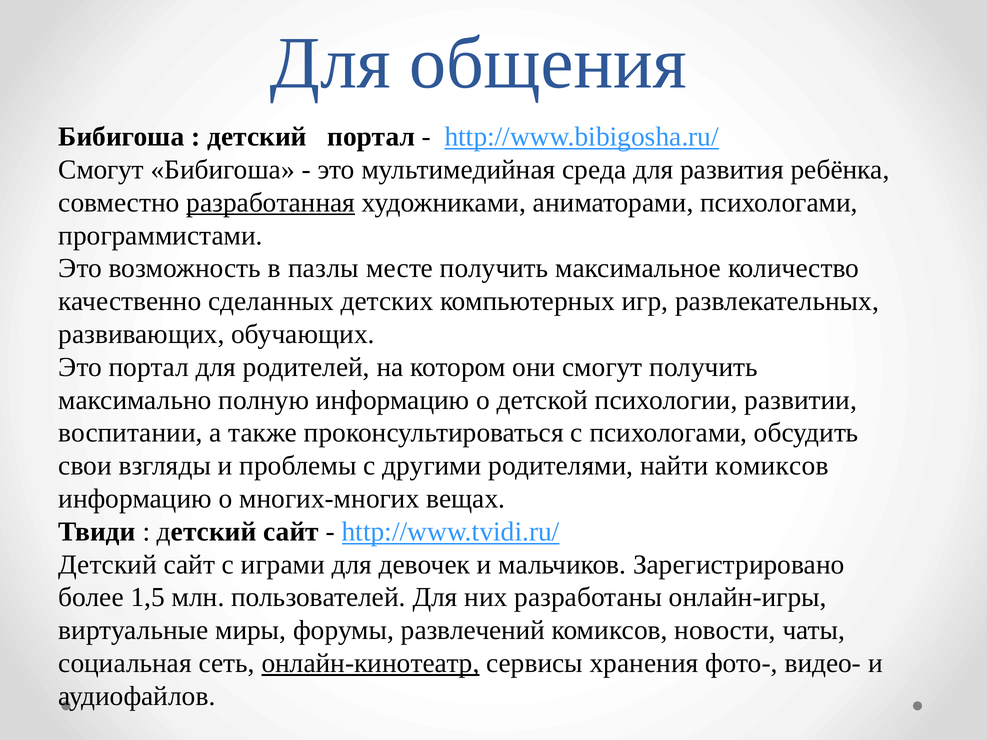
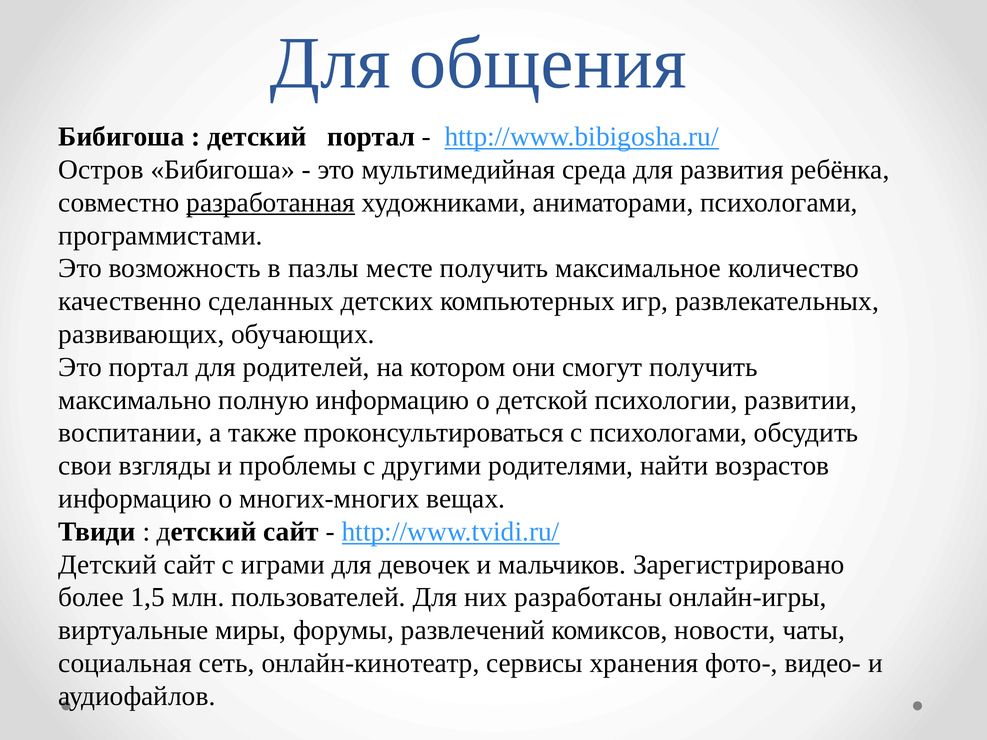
Смогут: Смогут -> Остров (101, 170)
найти комиксов: комиксов -> возрастов (772, 466)
онлайн-кинотеатр underline: present -> none (370, 663)
